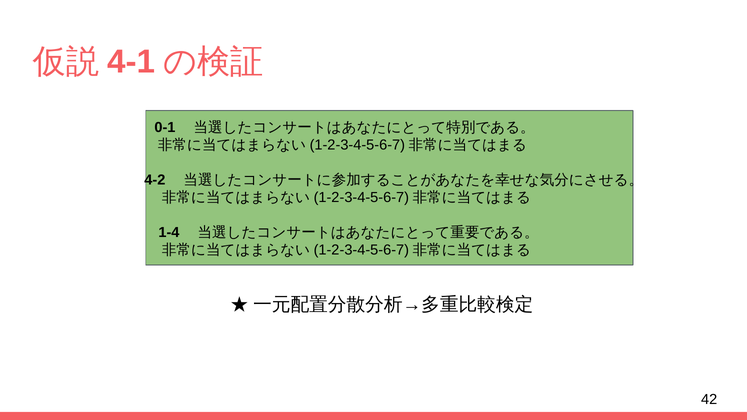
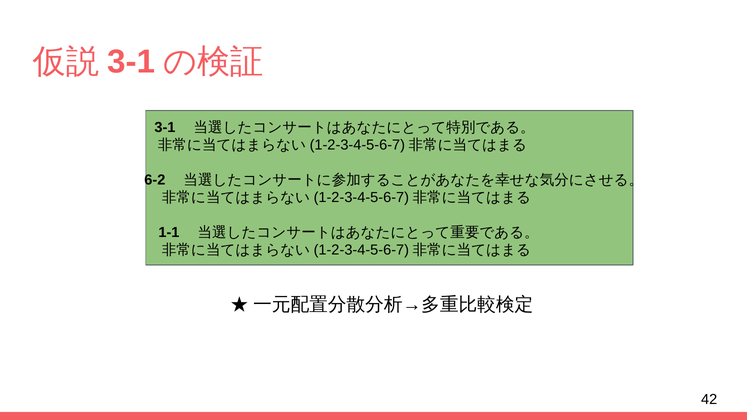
4-1: 4-1 -> 3-1 (131, 62)
0-1: 0-1 -> 3-1 (165, 128)
4-2: 4-2 -> 6-2 (155, 180)
1-4: 1-4 -> 1-1 (169, 232)
